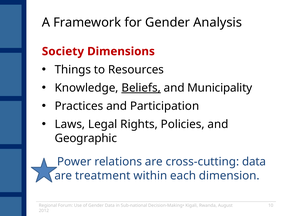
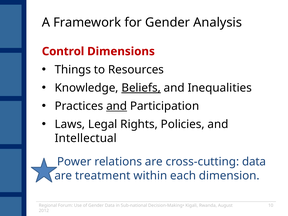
Society: Society -> Control (63, 51)
Municipality: Municipality -> Inequalities (220, 88)
and underline: none -> present (117, 106)
Geographic: Geographic -> Intellectual (86, 138)
